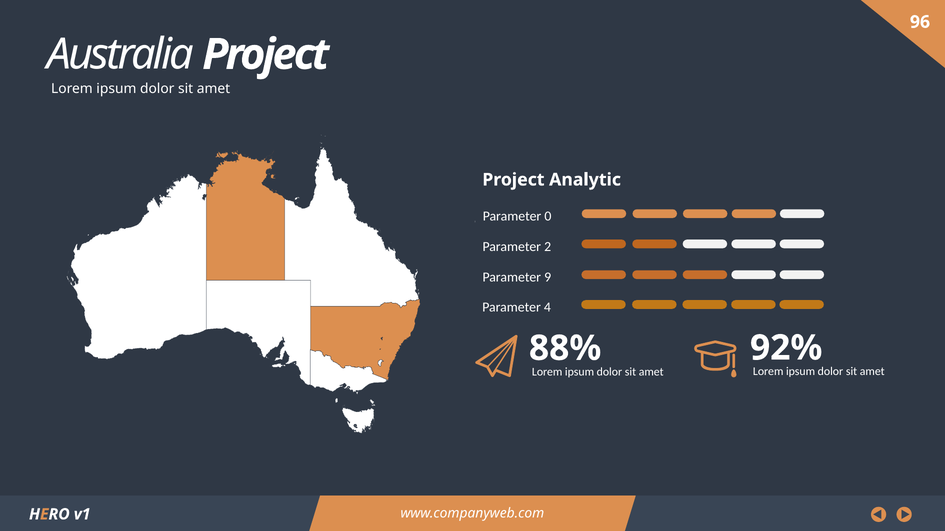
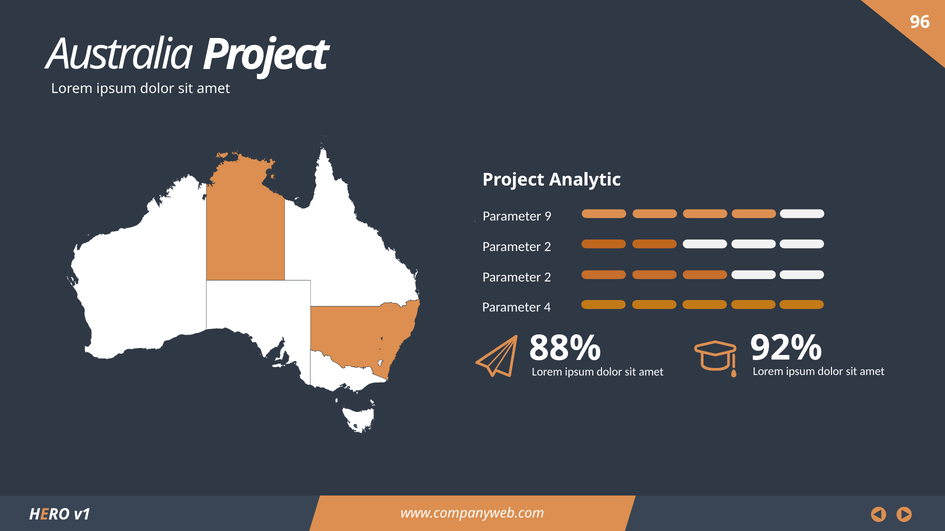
0: 0 -> 9 (548, 216)
9: 9 -> 2 (548, 278)
